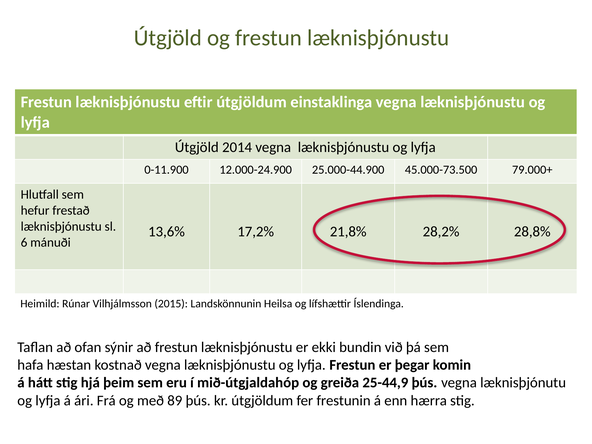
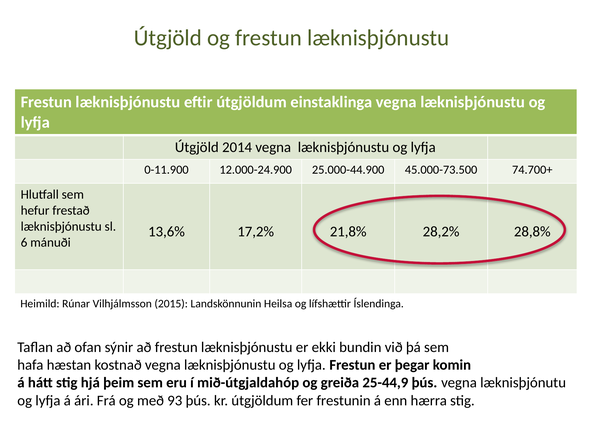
79.000+: 79.000+ -> 74.700+ (532, 170)
89: 89 -> 93 (175, 401)
